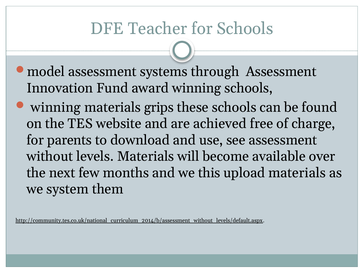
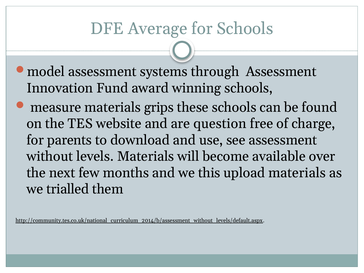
Teacher: Teacher -> Average (158, 29)
winning: winning -> measure (56, 107)
achieved: achieved -> question (220, 124)
system: system -> trialled (68, 189)
